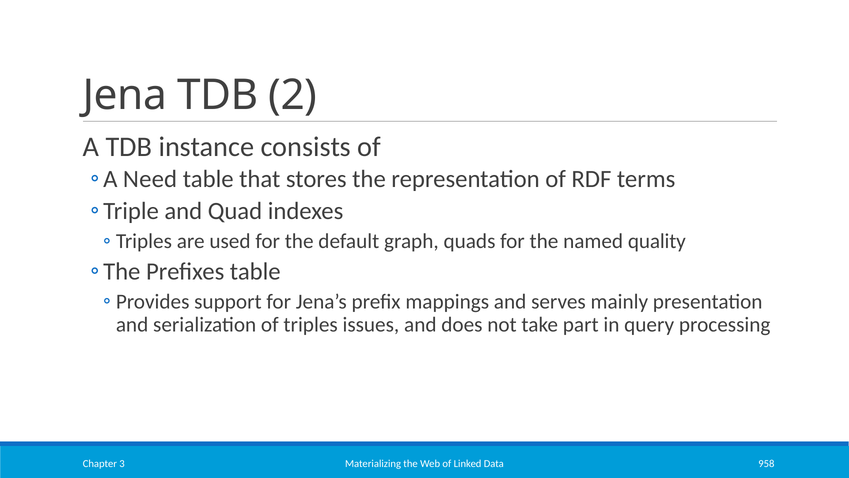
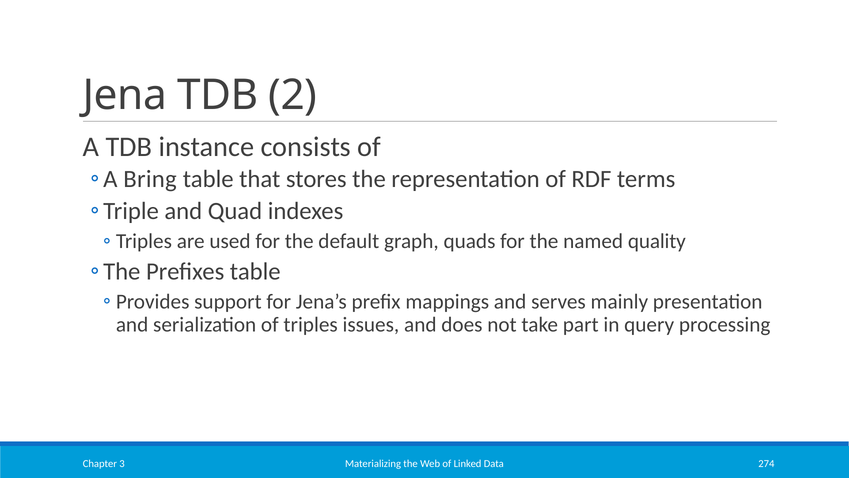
Need: Need -> Bring (150, 179)
958: 958 -> 274 (766, 463)
